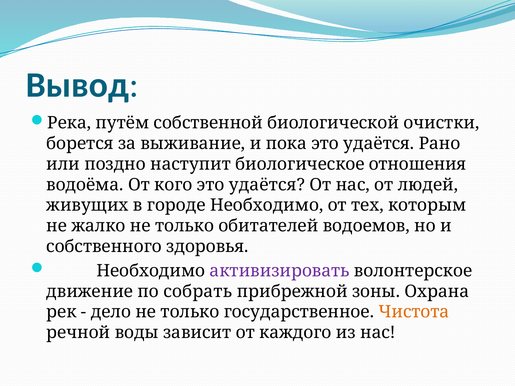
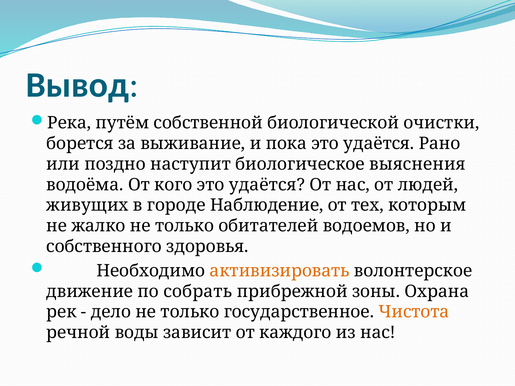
отношения: отношения -> выяснения (417, 164)
городе Необходимо: Необходимо -> Наблюдение (267, 205)
активизировать colour: purple -> orange (280, 271)
